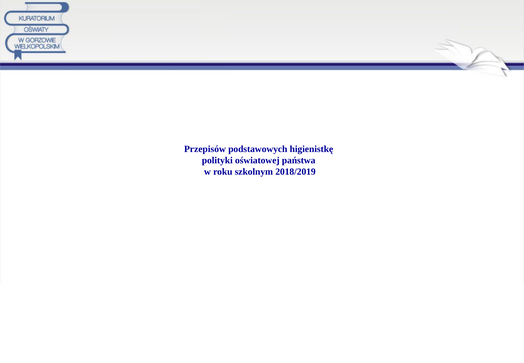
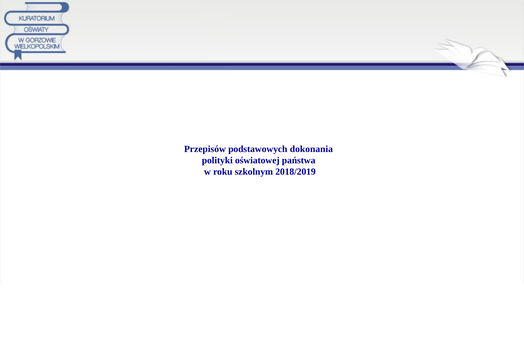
higienistkę: higienistkę -> dokonania (311, 149)
